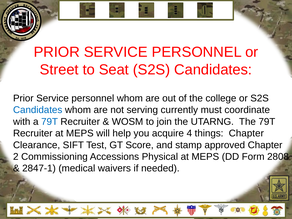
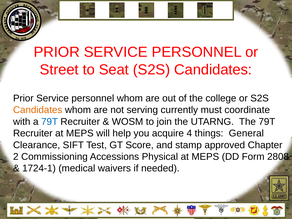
Candidates colour: blue -> orange (38, 110)
things Chapter: Chapter -> General (246, 133)
2847-1: 2847-1 -> 1724-1 (39, 168)
